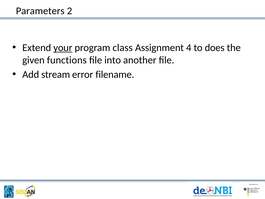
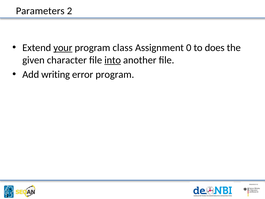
4: 4 -> 0 (189, 48)
functions: functions -> character (67, 60)
into underline: none -> present (113, 60)
stream: stream -> writing (56, 74)
error filename: filename -> program (115, 74)
